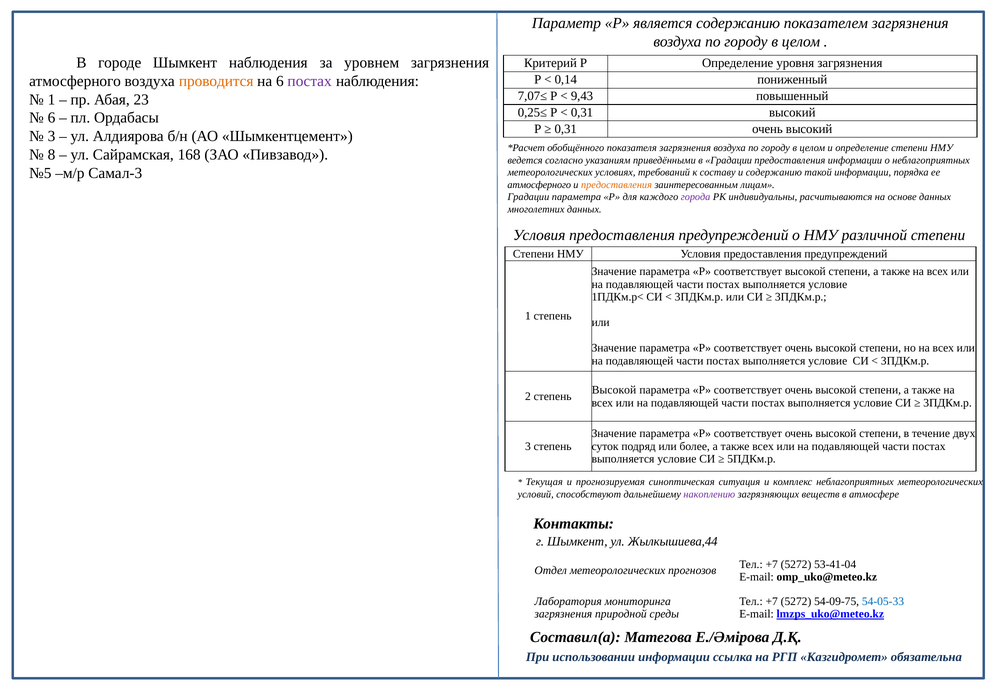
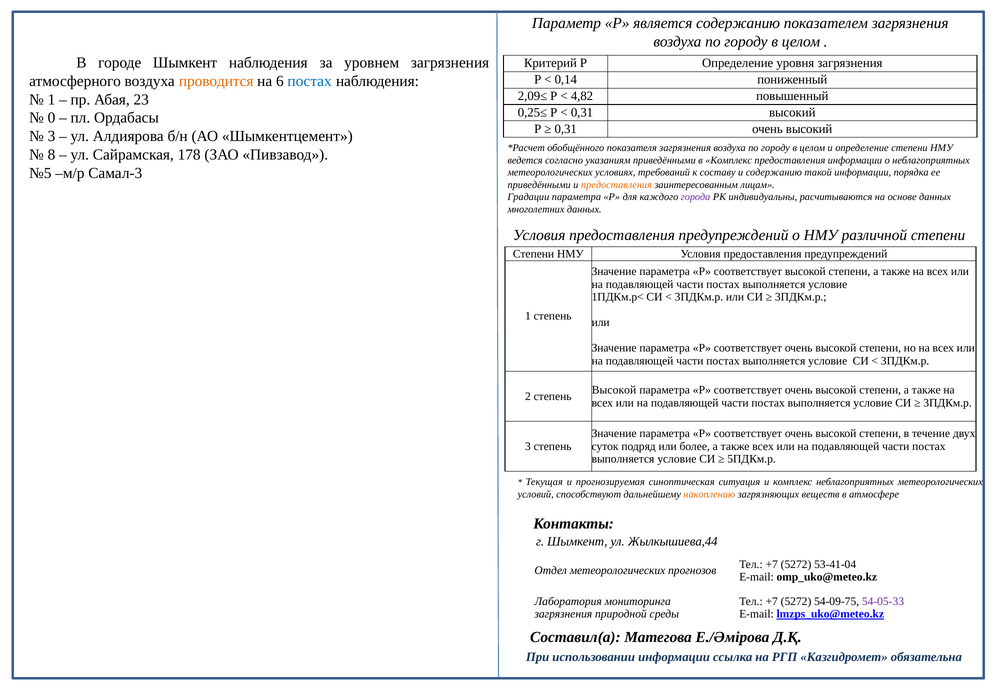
постах colour: purple -> blue (310, 81)
7,07≤: 7,07≤ -> 2,09≤ (533, 96)
9,43: 9,43 -> 4,82 (582, 96)
6: 6 -> 0 (51, 118)
168: 168 -> 178 (189, 155)
в Градации: Градации -> Комплекс (729, 160)
атмосферного: атмосферного -> приведёнными (539, 185)
накоплению colour: purple -> orange (709, 494)
54-05-33 colour: blue -> purple (883, 601)
